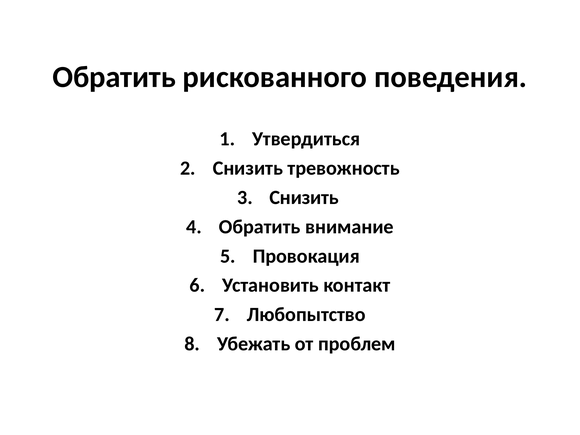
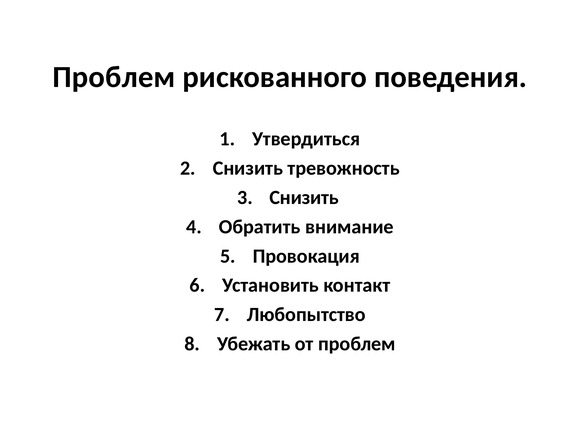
Обратить: Обратить -> Проблем (114, 77)
